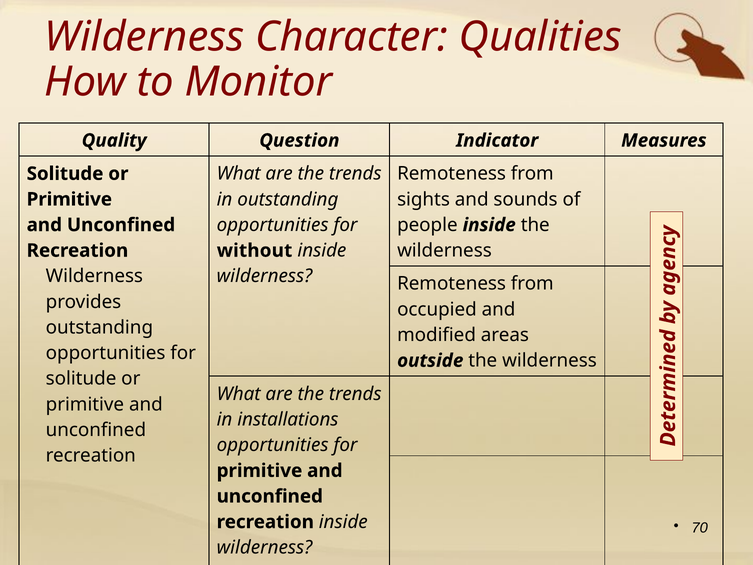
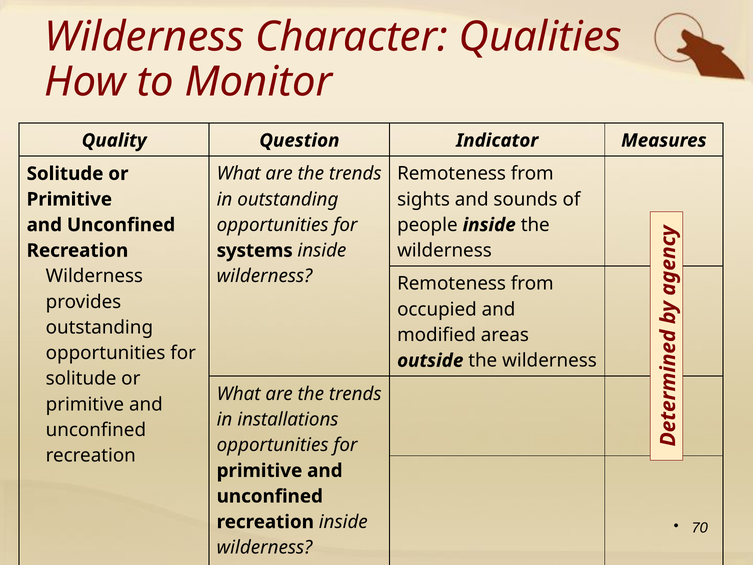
without: without -> systems (255, 250)
